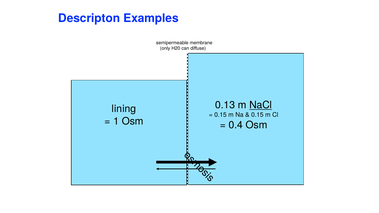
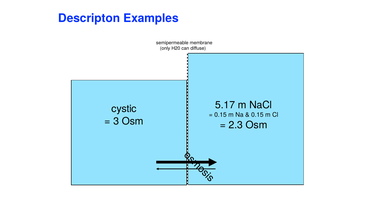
0.13: 0.13 -> 5.17 (225, 105)
NaCl underline: present -> none (261, 105)
lining: lining -> cystic (124, 109)
1: 1 -> 3 (116, 121)
0.4: 0.4 -> 2.3 (236, 125)
